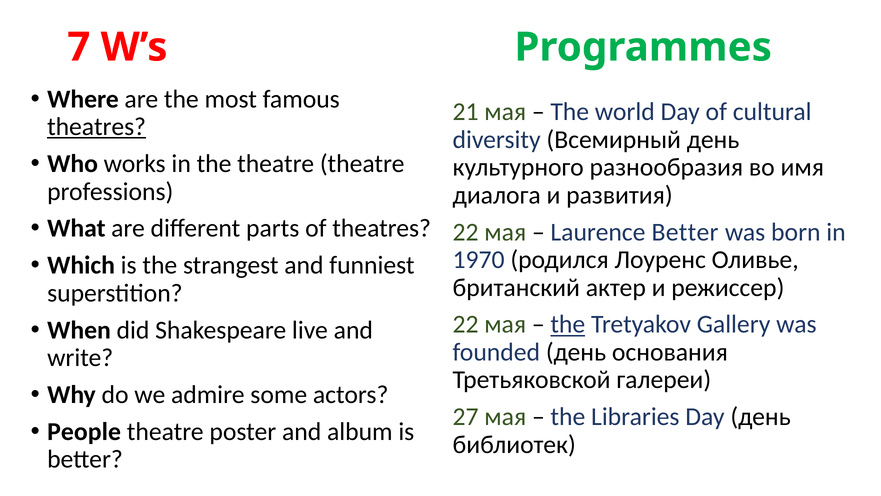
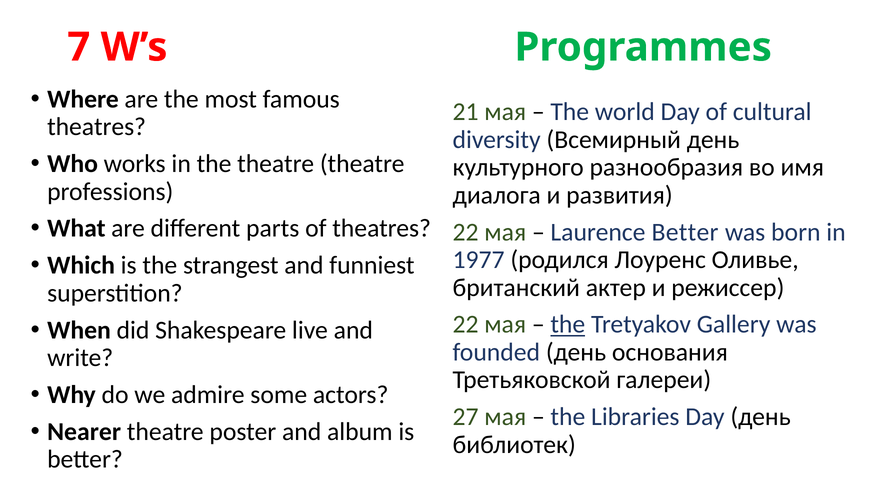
theatres underline: present -> none (97, 127)
1970: 1970 -> 1977 (479, 260)
People: People -> Nearer (84, 431)
